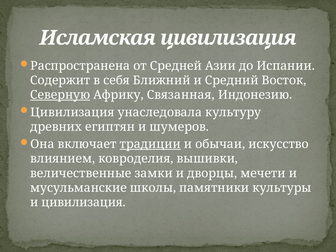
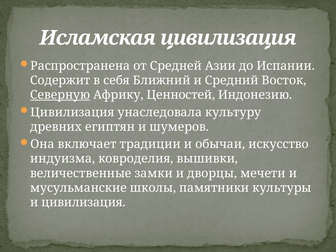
Связанная: Связанная -> Ценностей (181, 95)
традиции underline: present -> none (150, 144)
влиянием: влиянием -> индуизма (63, 159)
